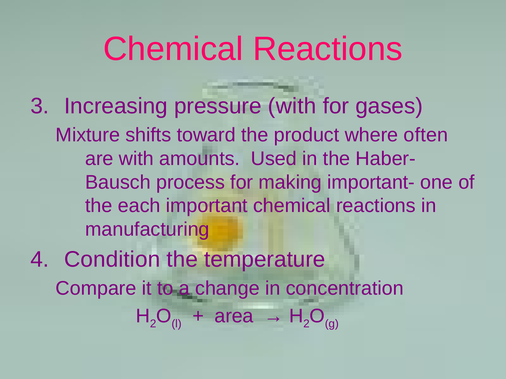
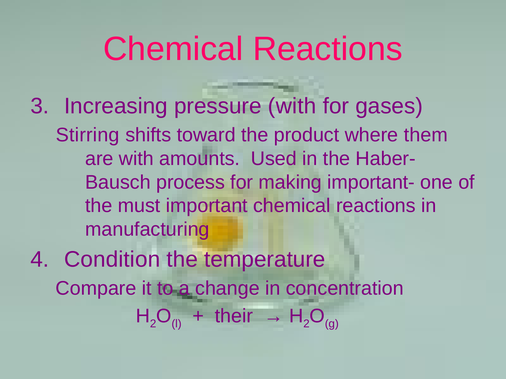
Mixture: Mixture -> Stirring (88, 135)
often: often -> them (426, 135)
each: each -> must (139, 206)
area: area -> their (234, 316)
